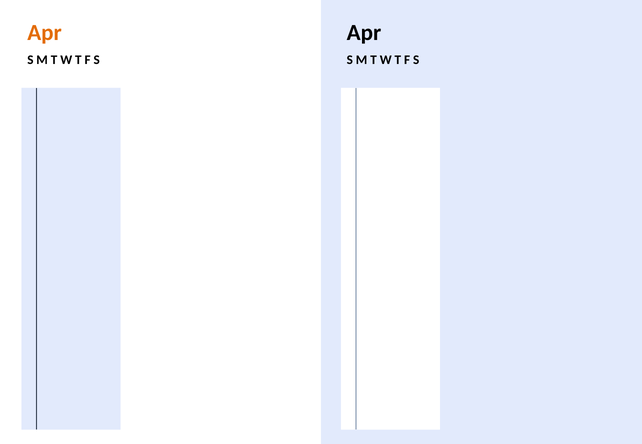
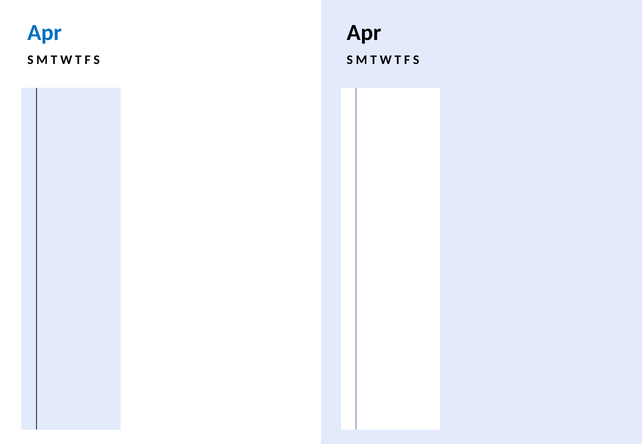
Apr colour: orange -> blue (45, 33)
